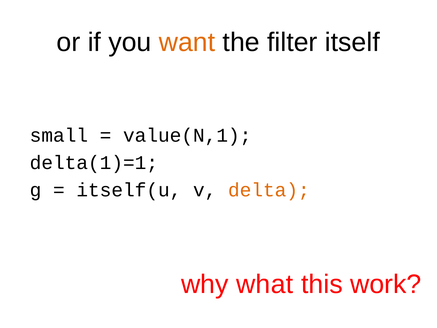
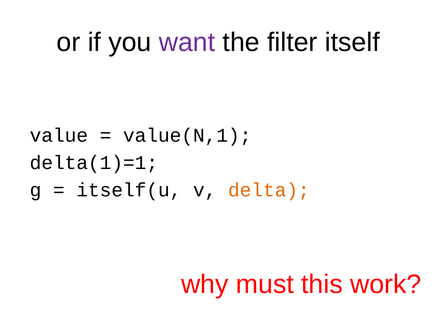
want colour: orange -> purple (187, 42)
small: small -> value (59, 135)
what: what -> must (265, 284)
